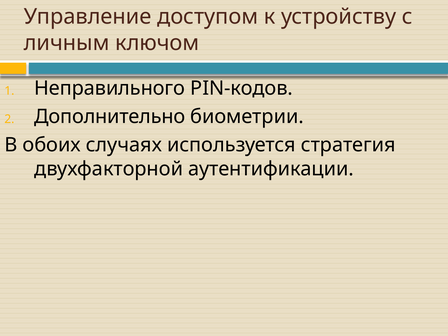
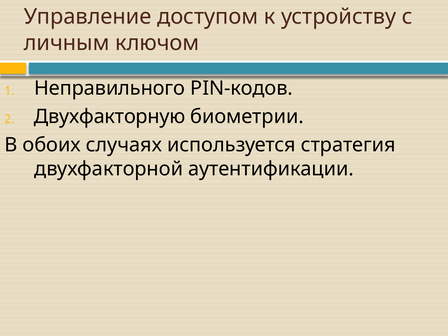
Дополнительно: Дополнительно -> Двухфакторную (110, 117)
